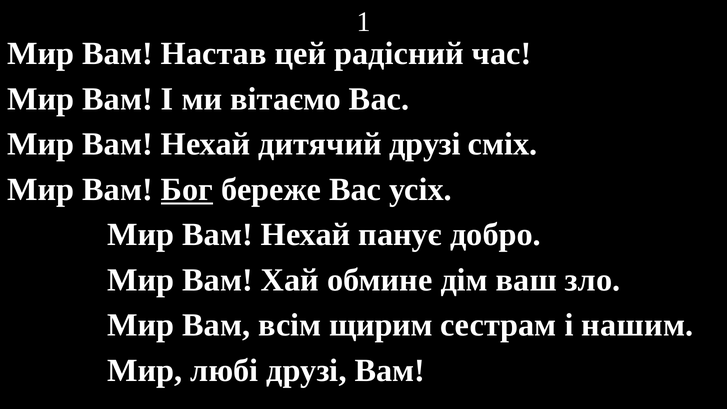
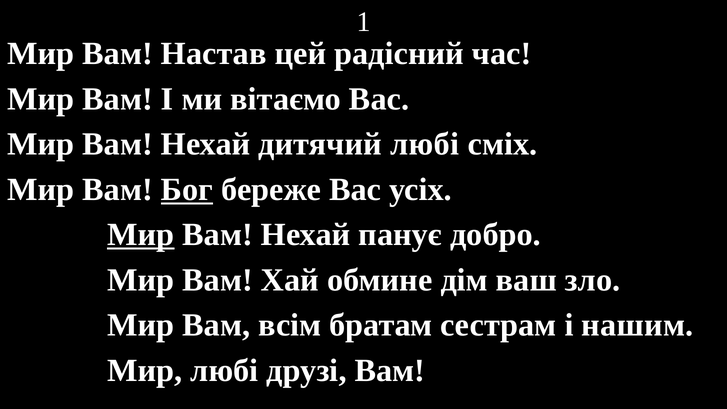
дитячий друзі: друзі -> любі (425, 144)
Мир underline: none -> present (141, 235)
щирим: щирим -> братам (381, 325)
